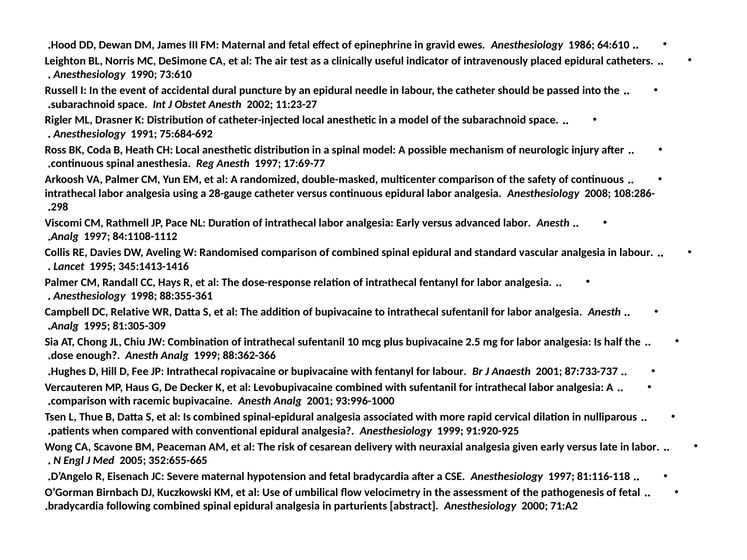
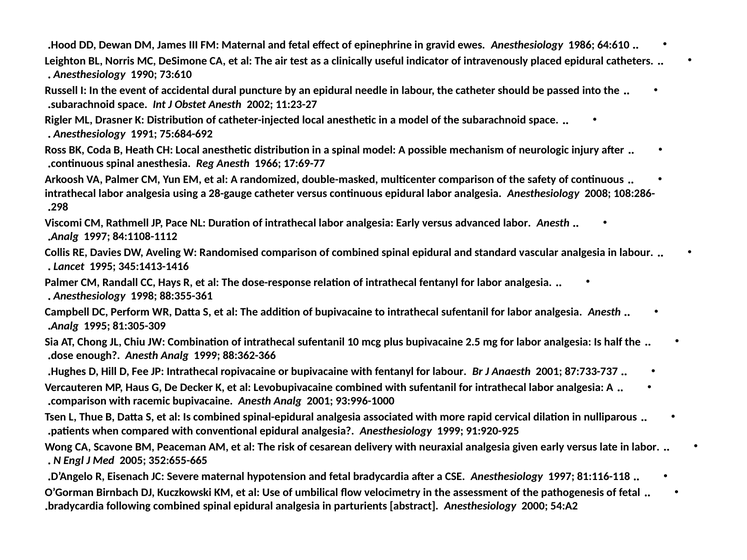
Anesth 1997: 1997 -> 1966 (268, 164)
Relative: Relative -> Perform (130, 312)
71:A2: 71:A2 -> 54:A2 (564, 506)
